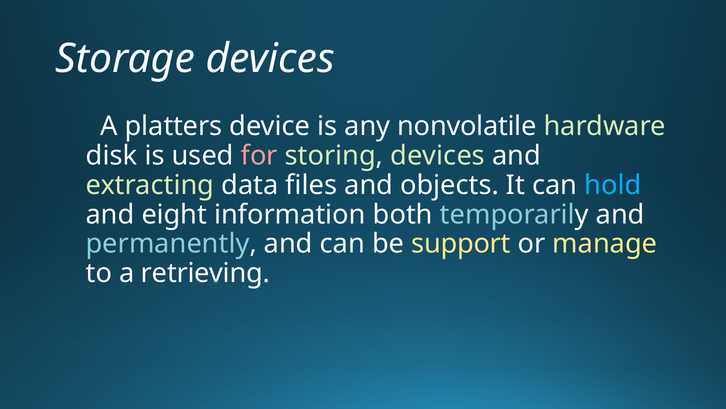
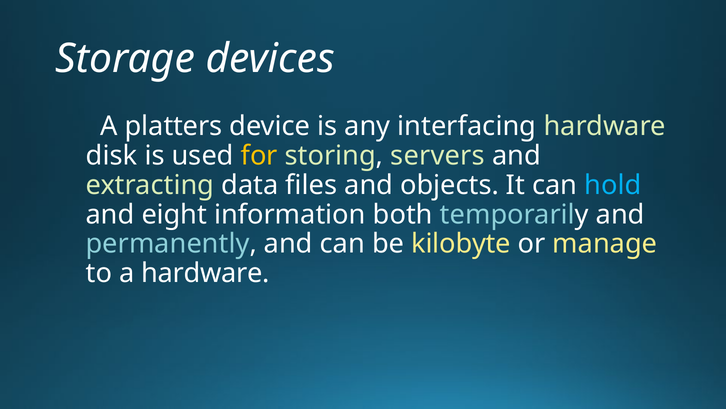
nonvolatile: nonvolatile -> interfacing (467, 126)
for colour: pink -> yellow (259, 155)
storing devices: devices -> servers (438, 155)
support: support -> kilobyte (461, 244)
a retrieving: retrieving -> hardware (205, 273)
